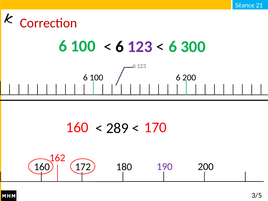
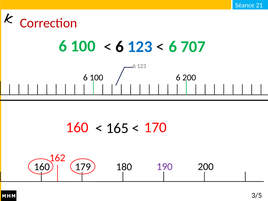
300: 300 -> 707 (193, 47)
123 colour: purple -> blue (140, 47)
289: 289 -> 165 (117, 128)
172: 172 -> 179 (83, 167)
